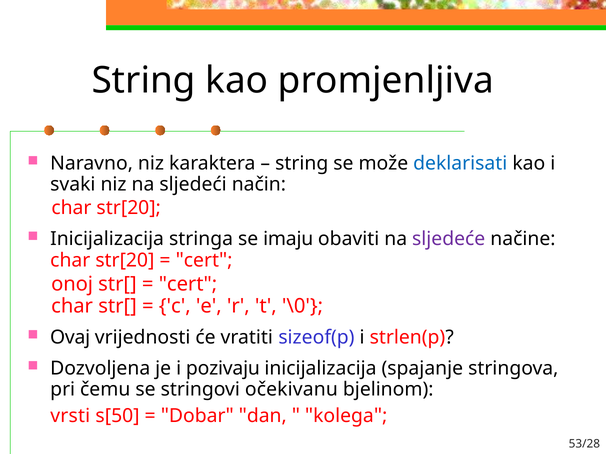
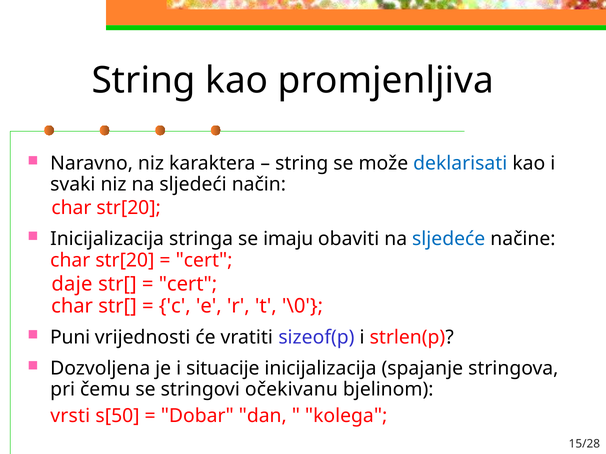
sljedeće colour: purple -> blue (449, 239)
onoj: onoj -> daje (72, 285)
Ovaj: Ovaj -> Puni (70, 338)
pozivaju: pozivaju -> situacije (223, 369)
53/28: 53/28 -> 15/28 (584, 444)
